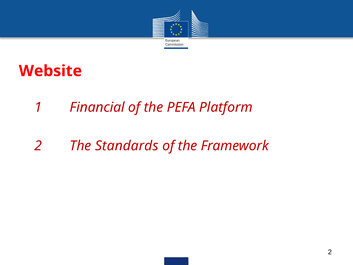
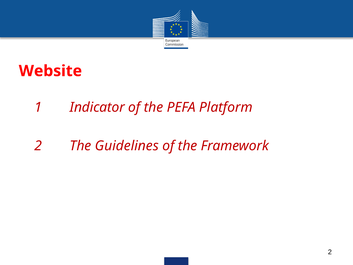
Financial: Financial -> Indicator (97, 107)
Standards: Standards -> Guidelines (127, 146)
